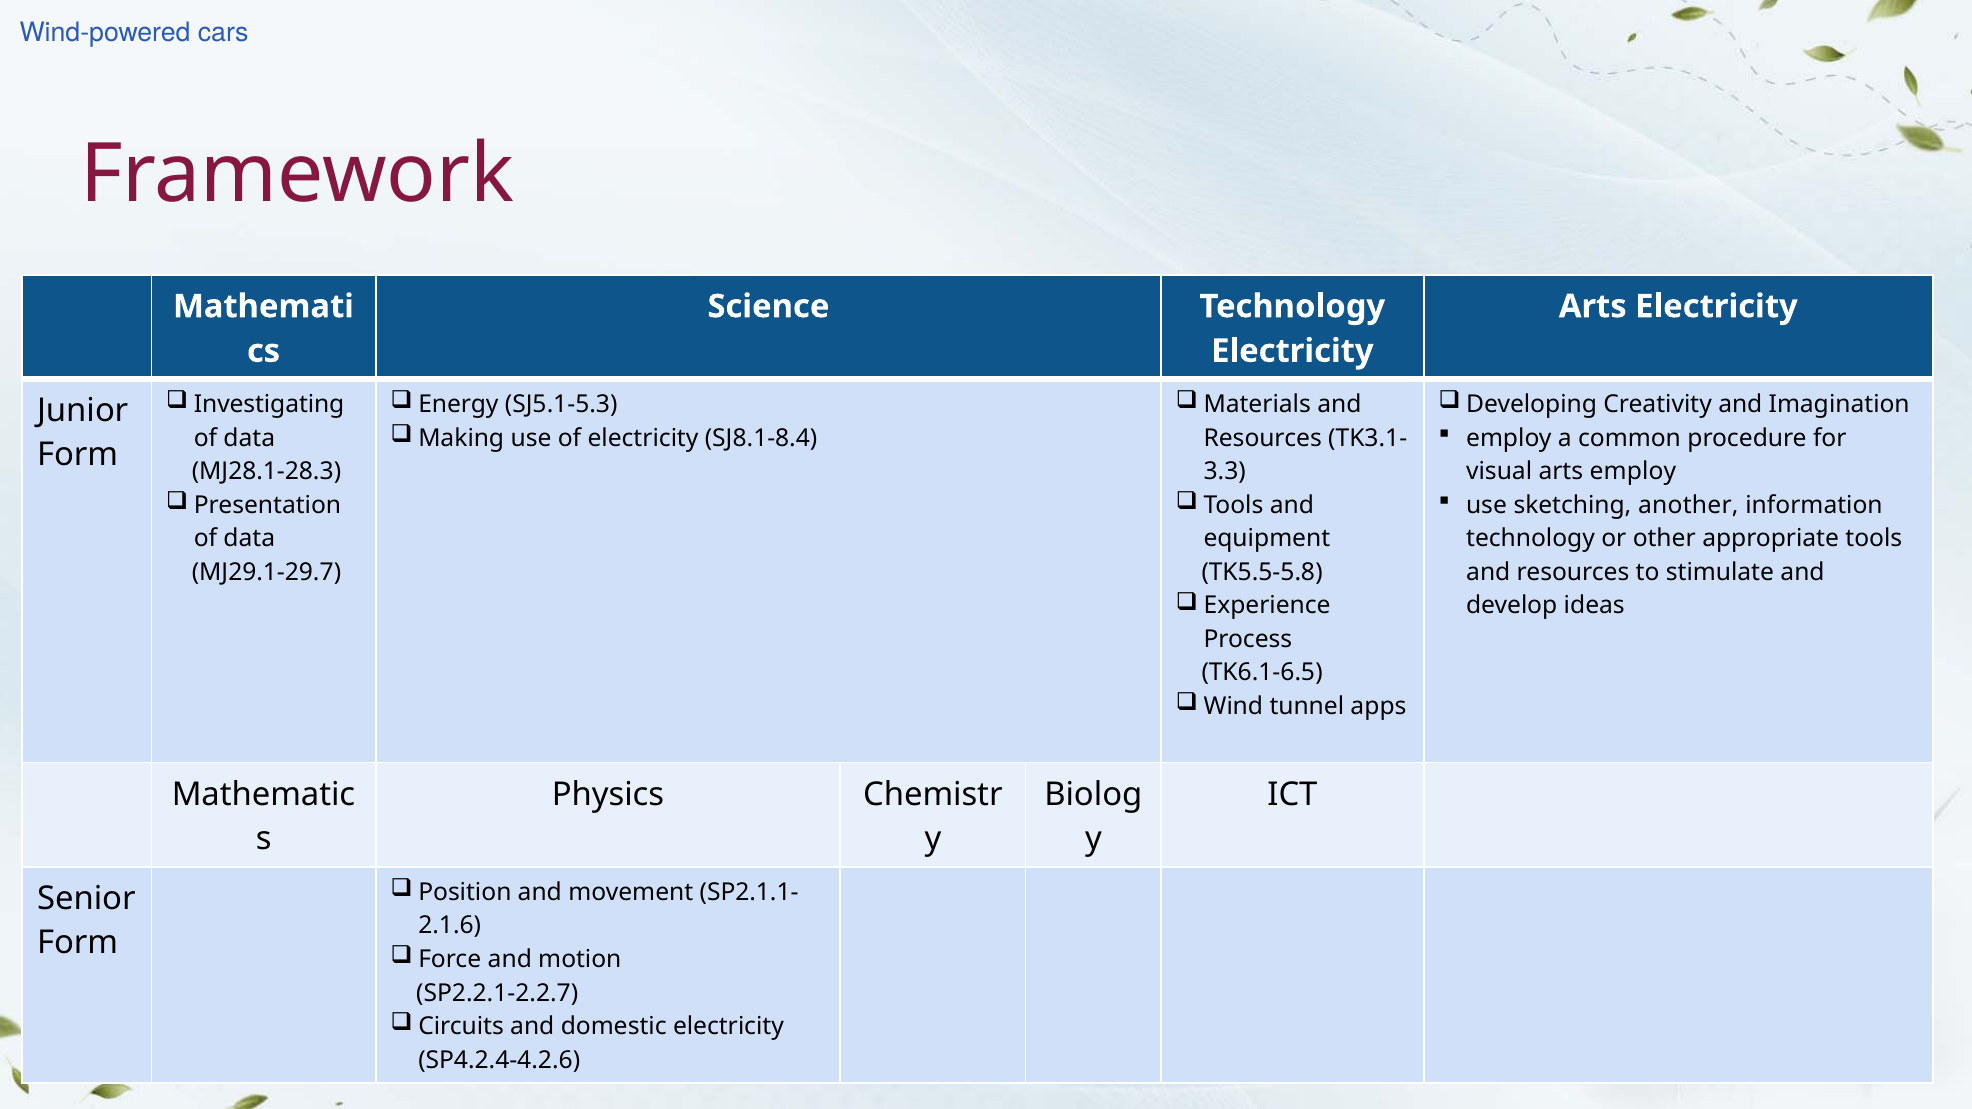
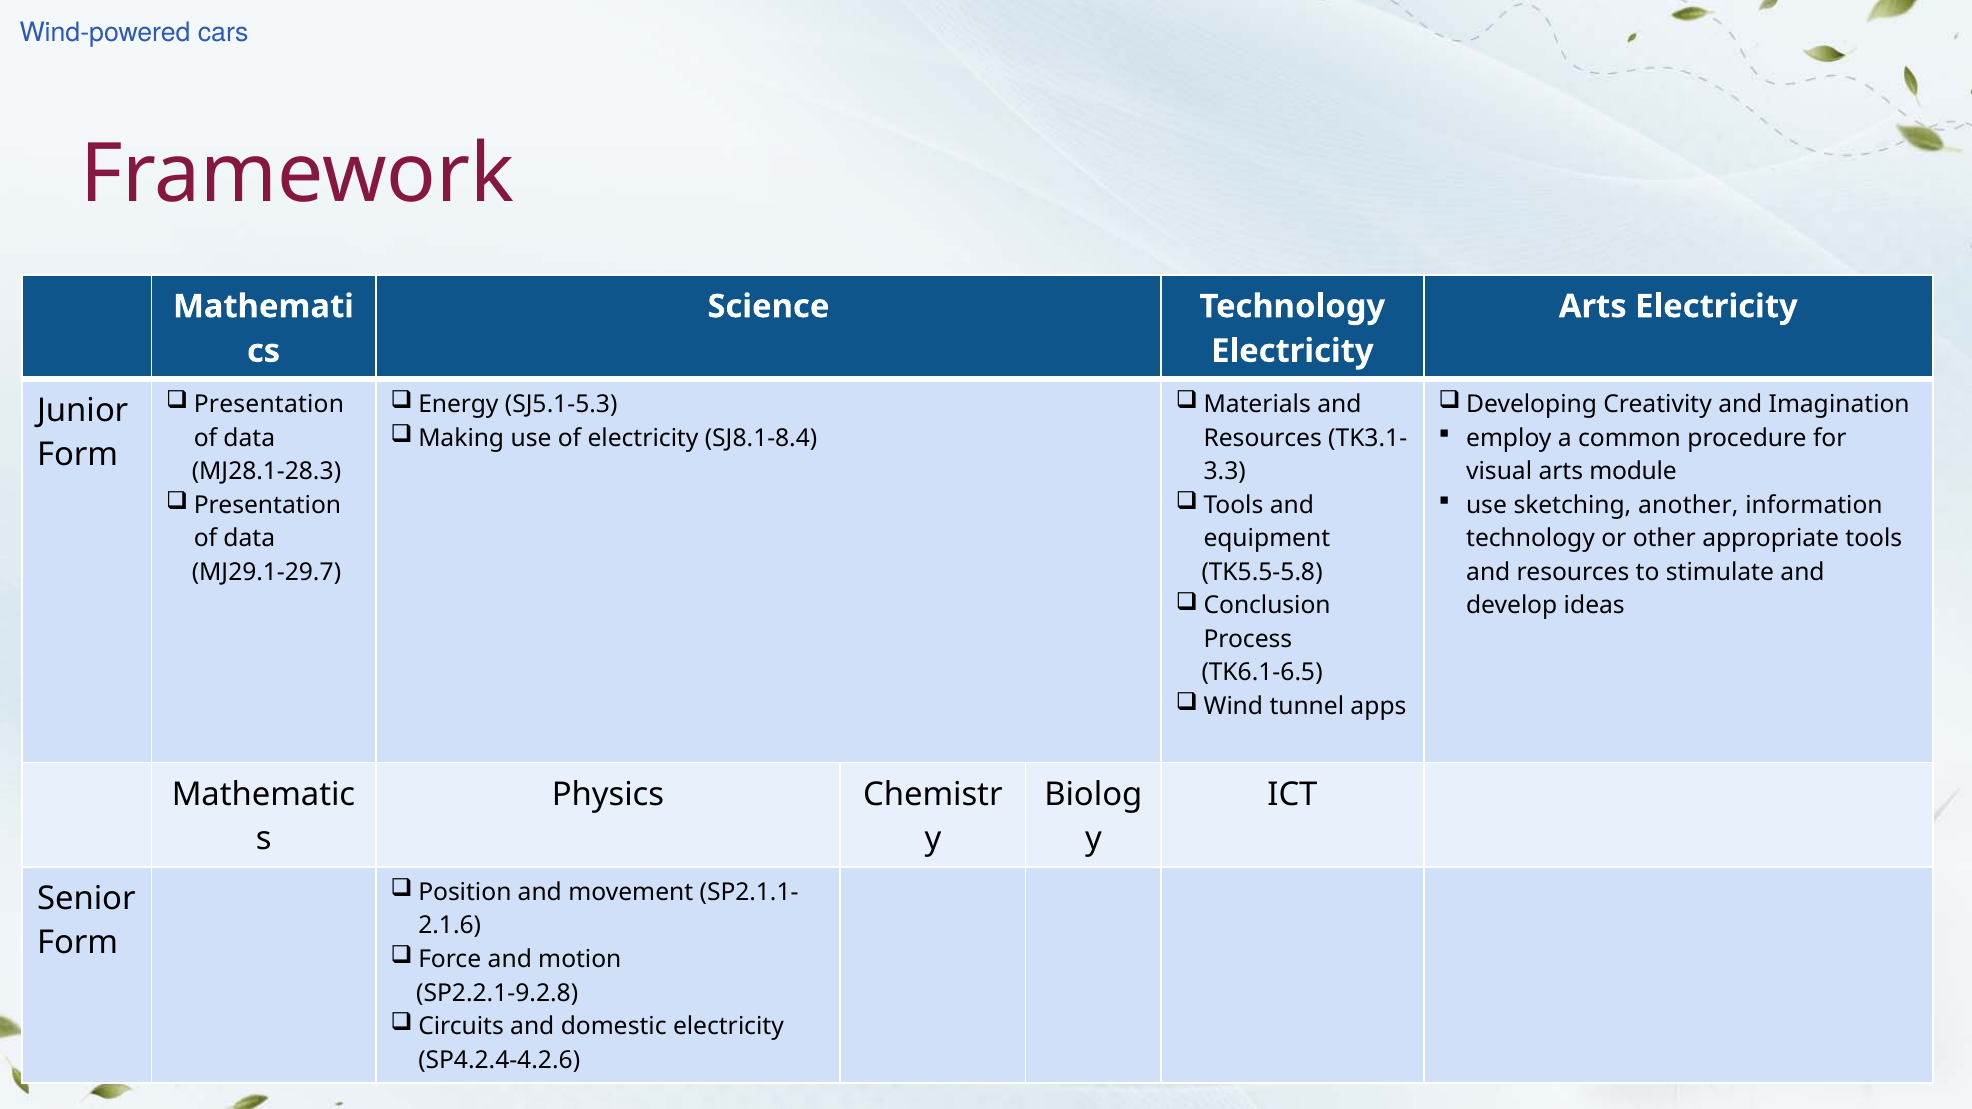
Investigating: Investigating -> Presentation (269, 405)
arts employ: employ -> module (1633, 472)
Experience: Experience -> Conclusion (1267, 606)
SP2.2.1-2.2.7: SP2.2.1-2.2.7 -> SP2.2.1-9.2.8 (497, 993)
